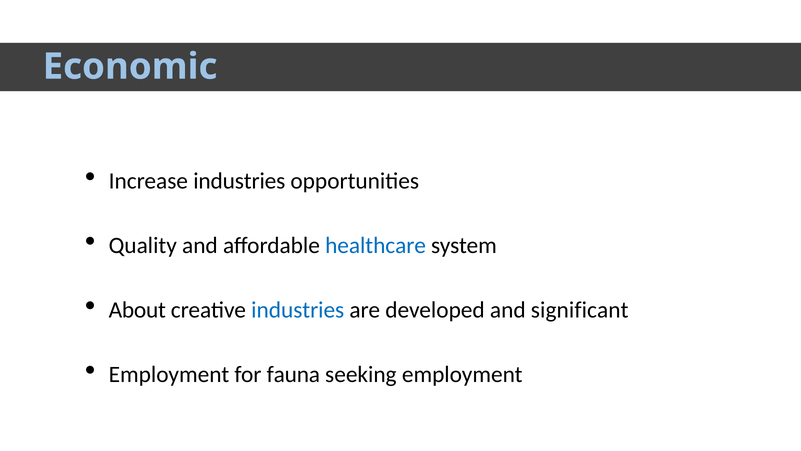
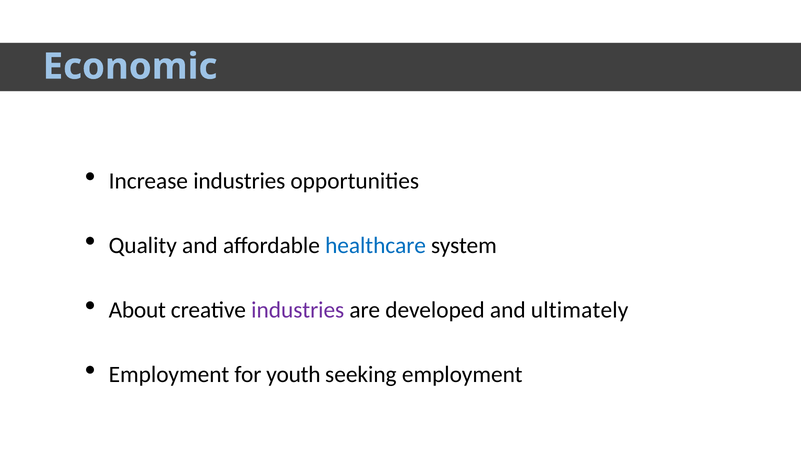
industries colour: blue -> purple (298, 310)
significant: significant -> ultimately (580, 310)
fauna: fauna -> youth (293, 374)
